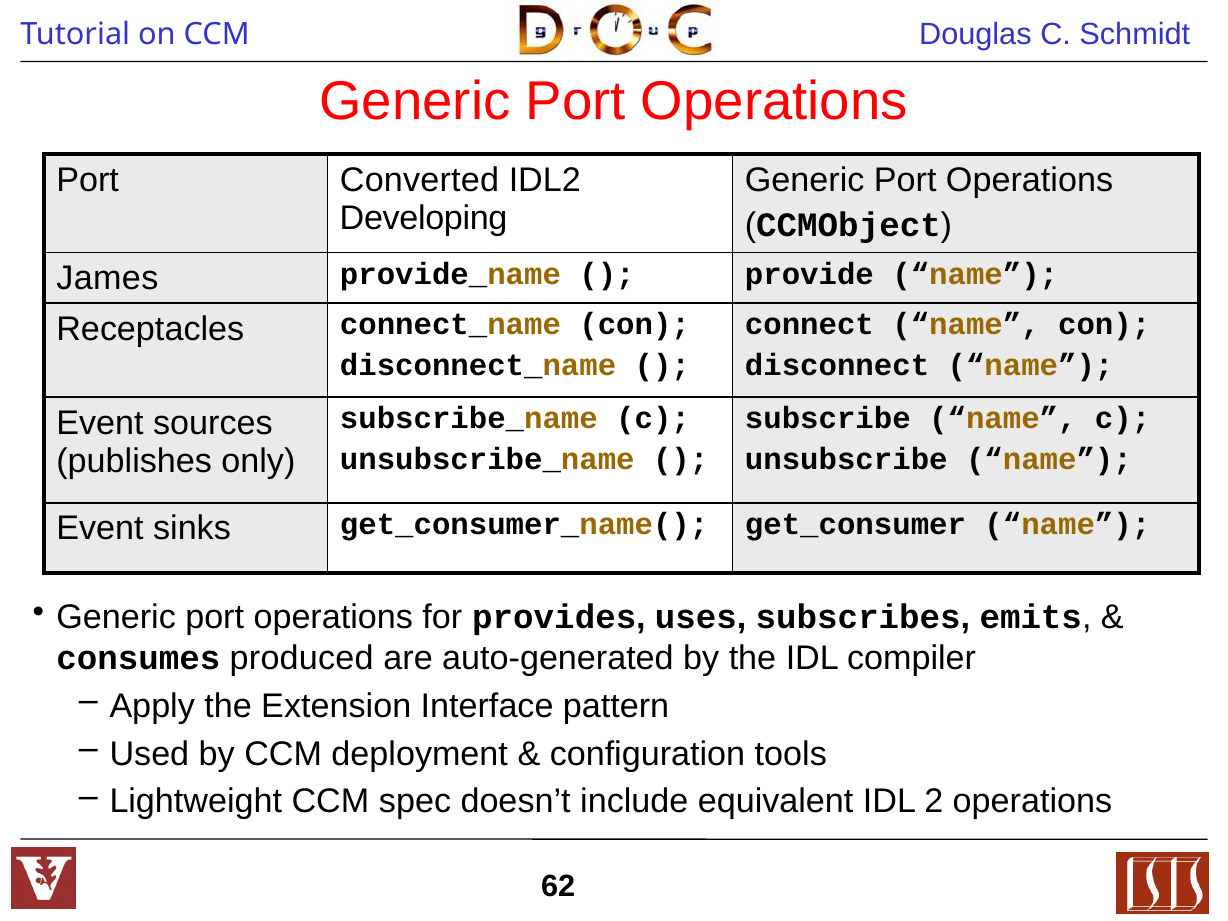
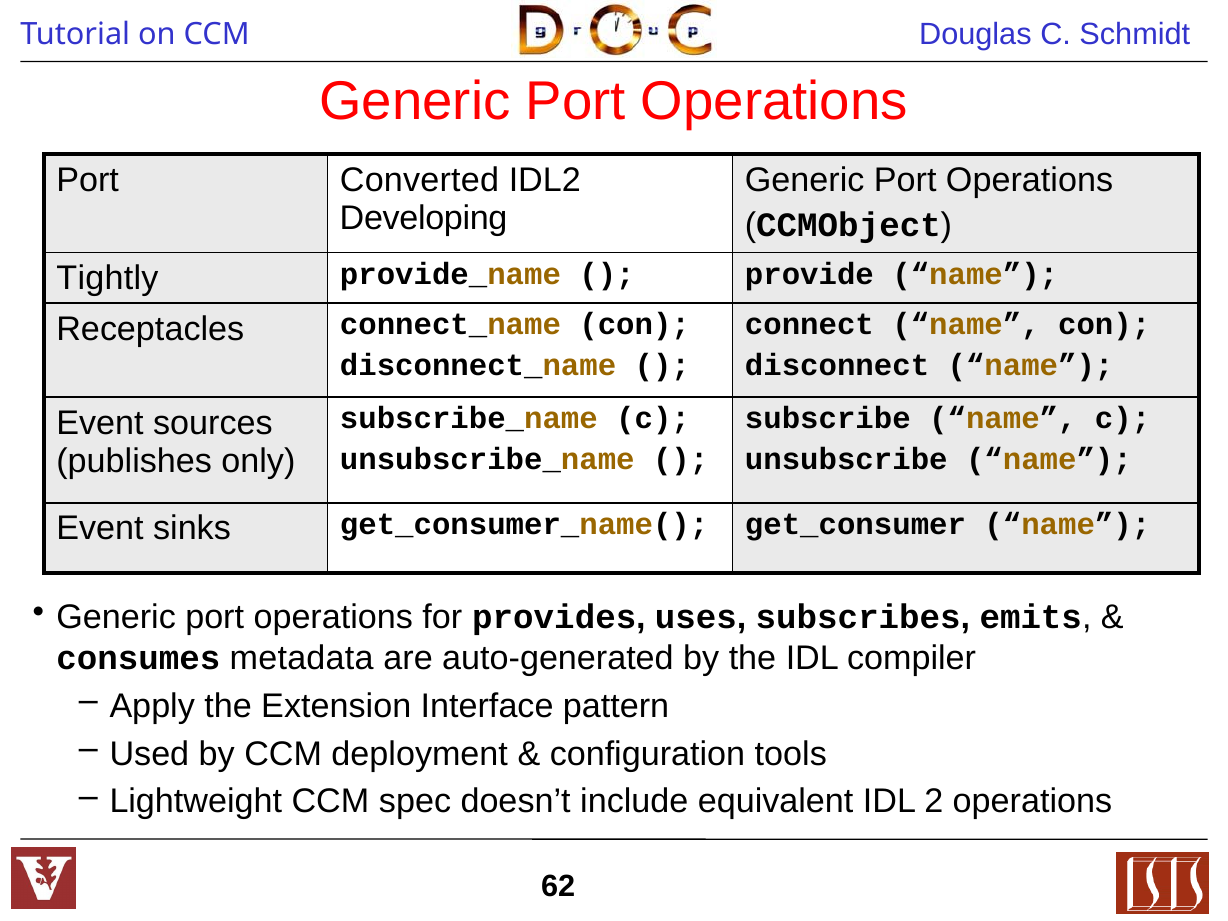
James: James -> Tightly (107, 278)
produced: produced -> metadata (302, 658)
